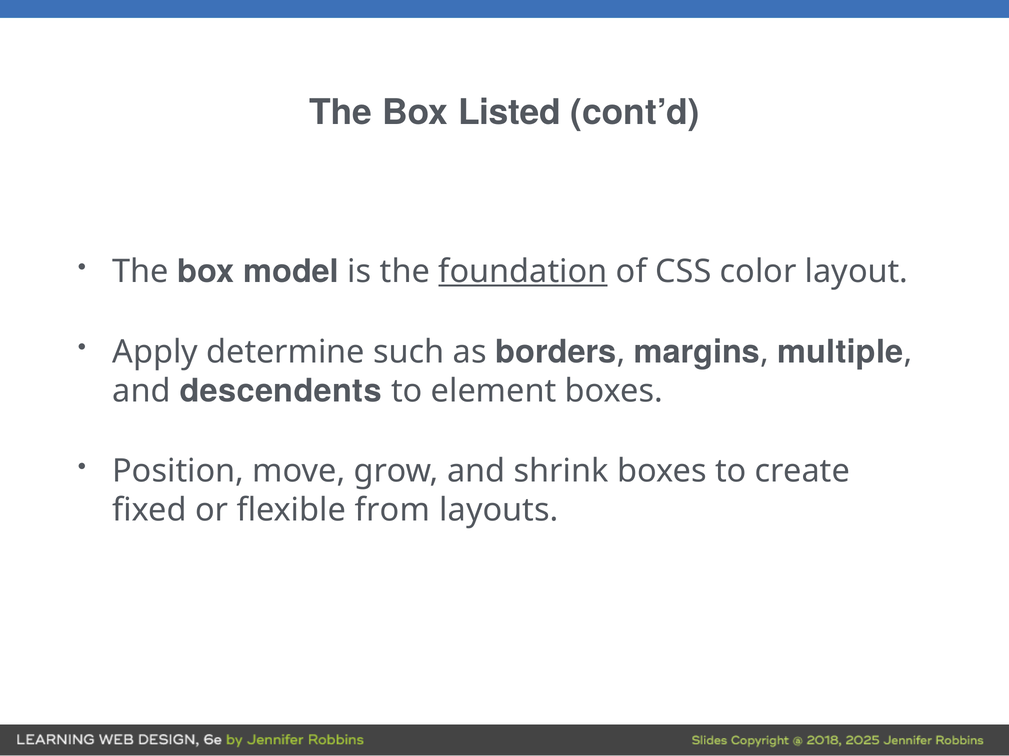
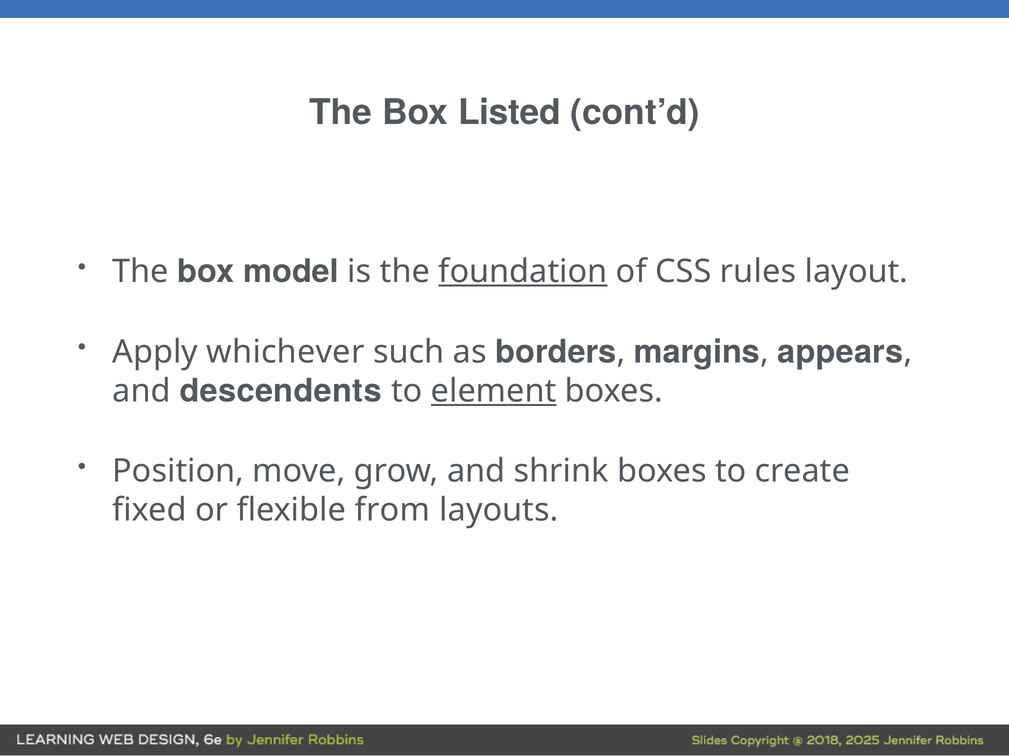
color: color -> rules (758, 272)
determine: determine -> whichever (285, 352)
multiple: multiple -> appears (840, 352)
element underline: none -> present (494, 391)
